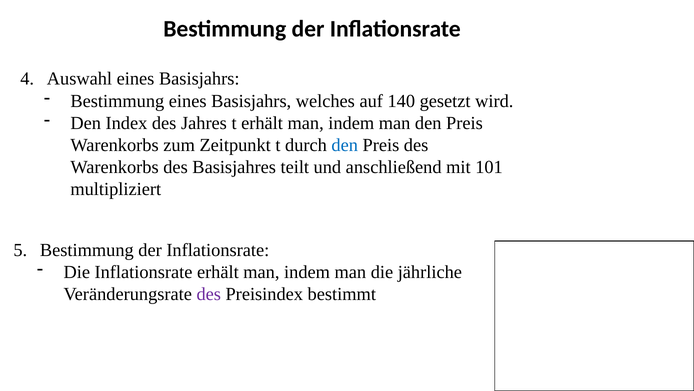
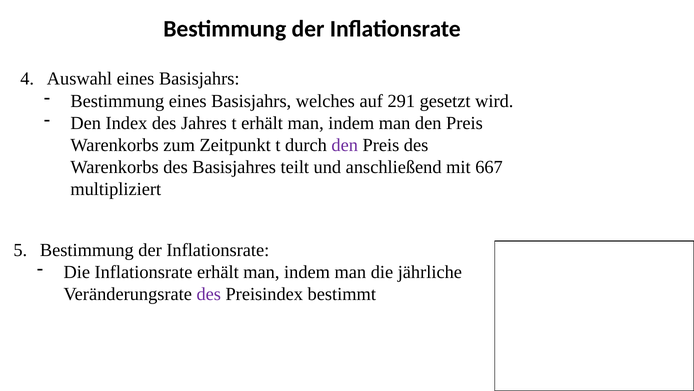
140: 140 -> 291 (401, 101)
den colour: blue -> purple (345, 145)
101: 101 -> 667 (489, 167)
